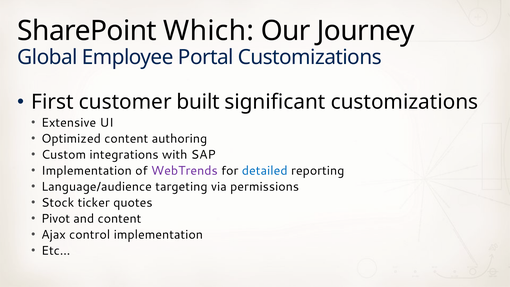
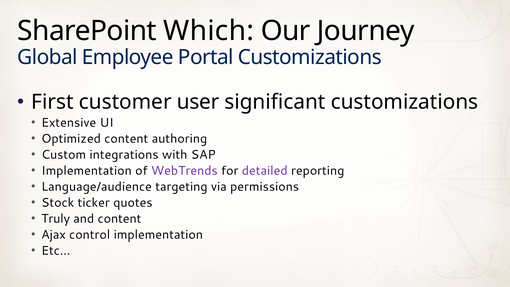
built: built -> user (198, 102)
detailed colour: blue -> purple (265, 171)
Pivot: Pivot -> Truly (56, 219)
